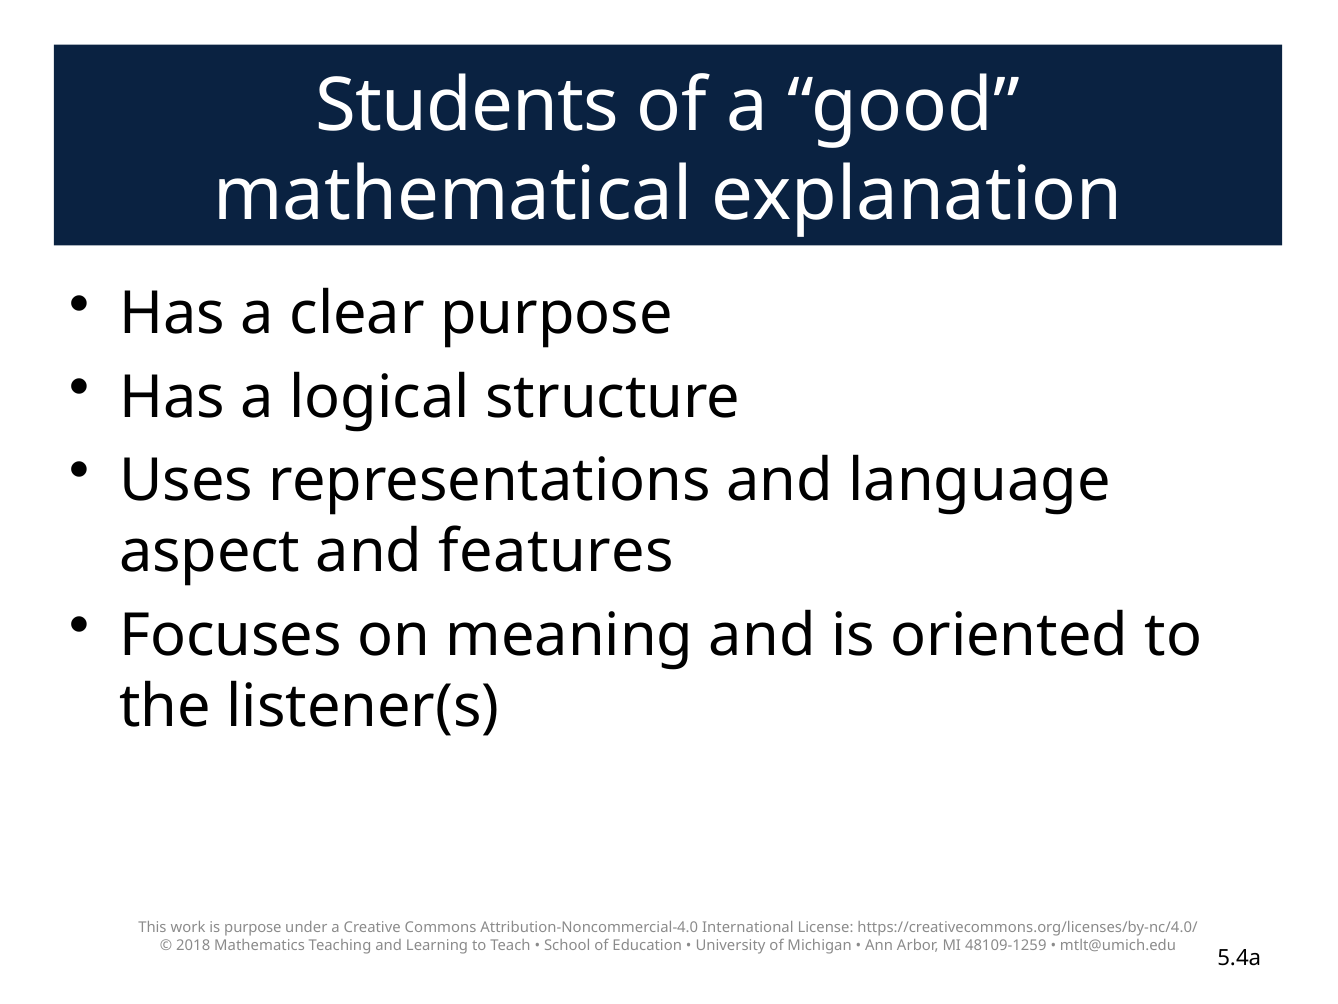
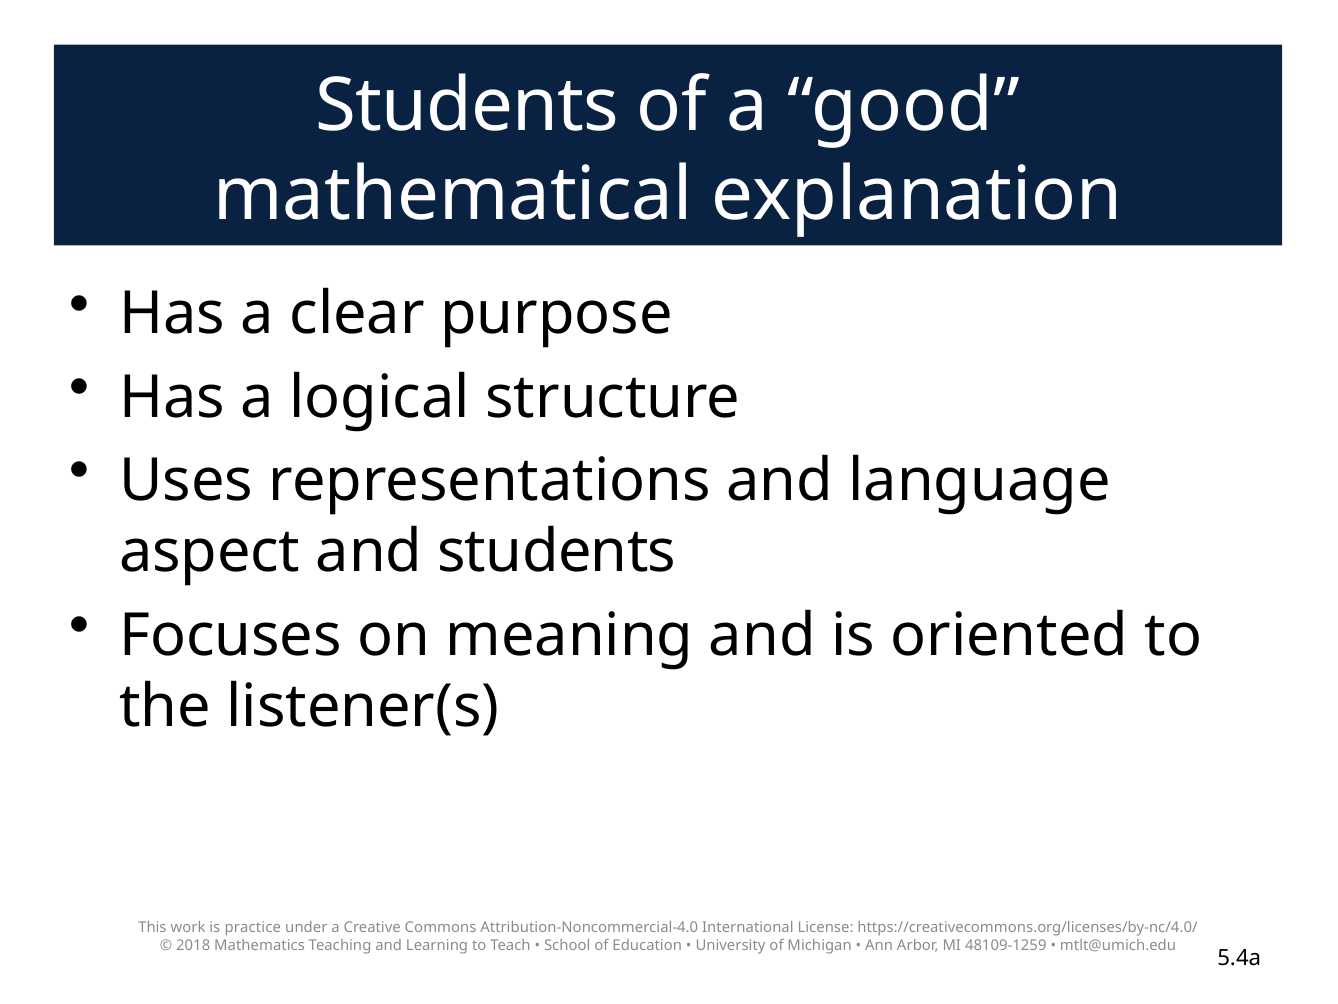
and features: features -> students (557, 552)
is purpose: purpose -> practice (253, 928)
